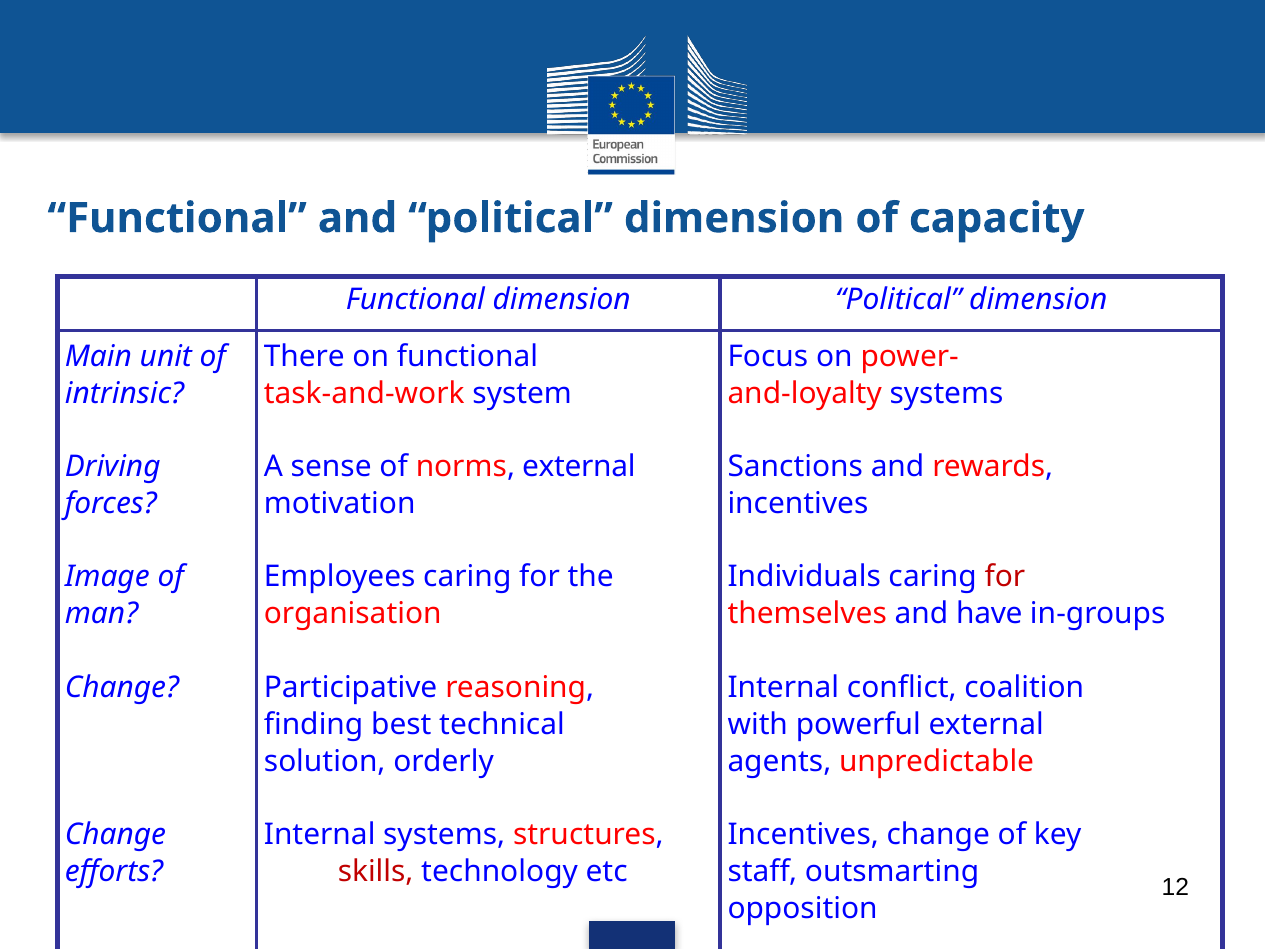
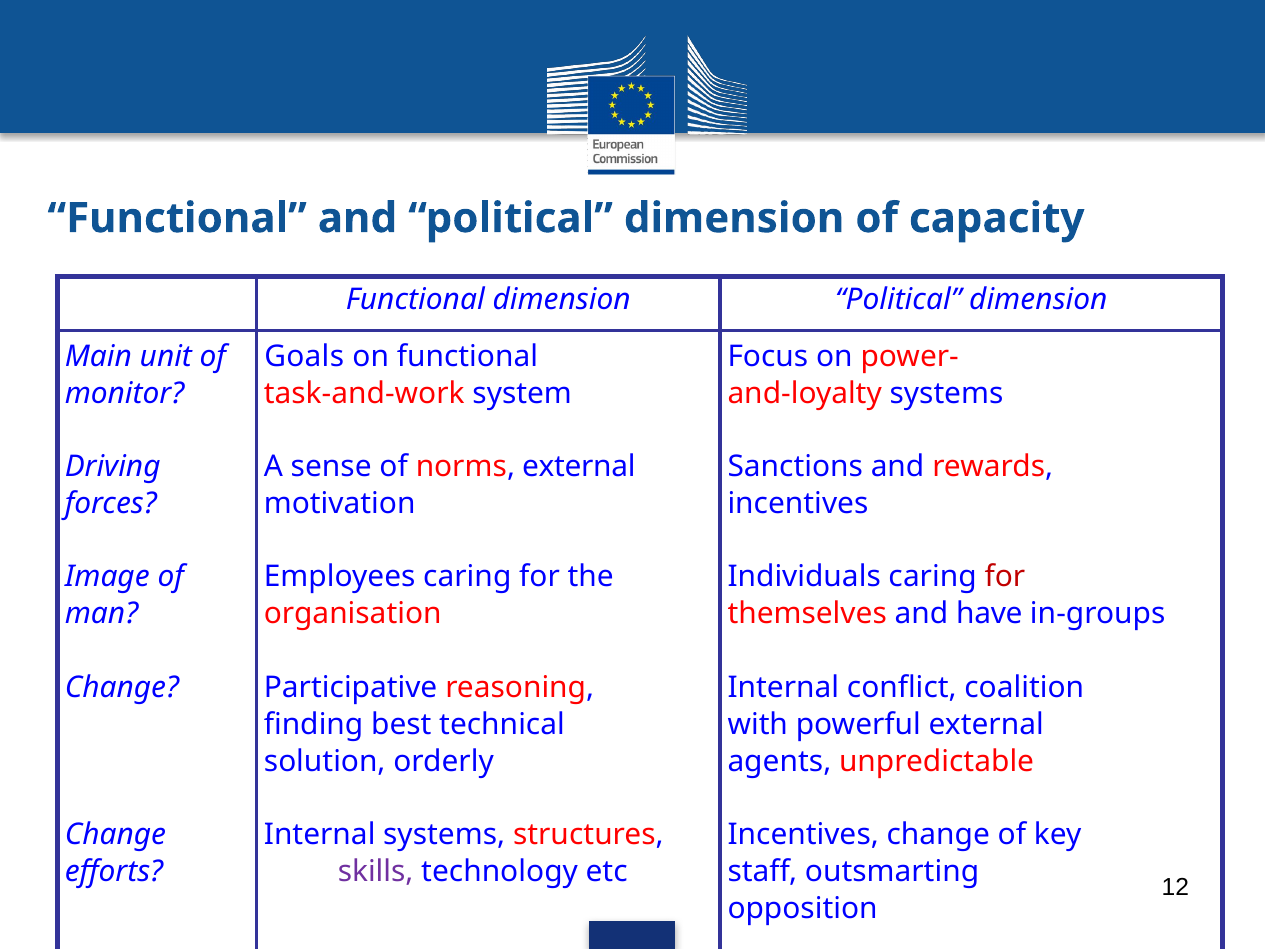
There: There -> Goals (304, 356)
intrinsic: intrinsic -> monitor (124, 393)
skills colour: red -> purple (376, 871)
